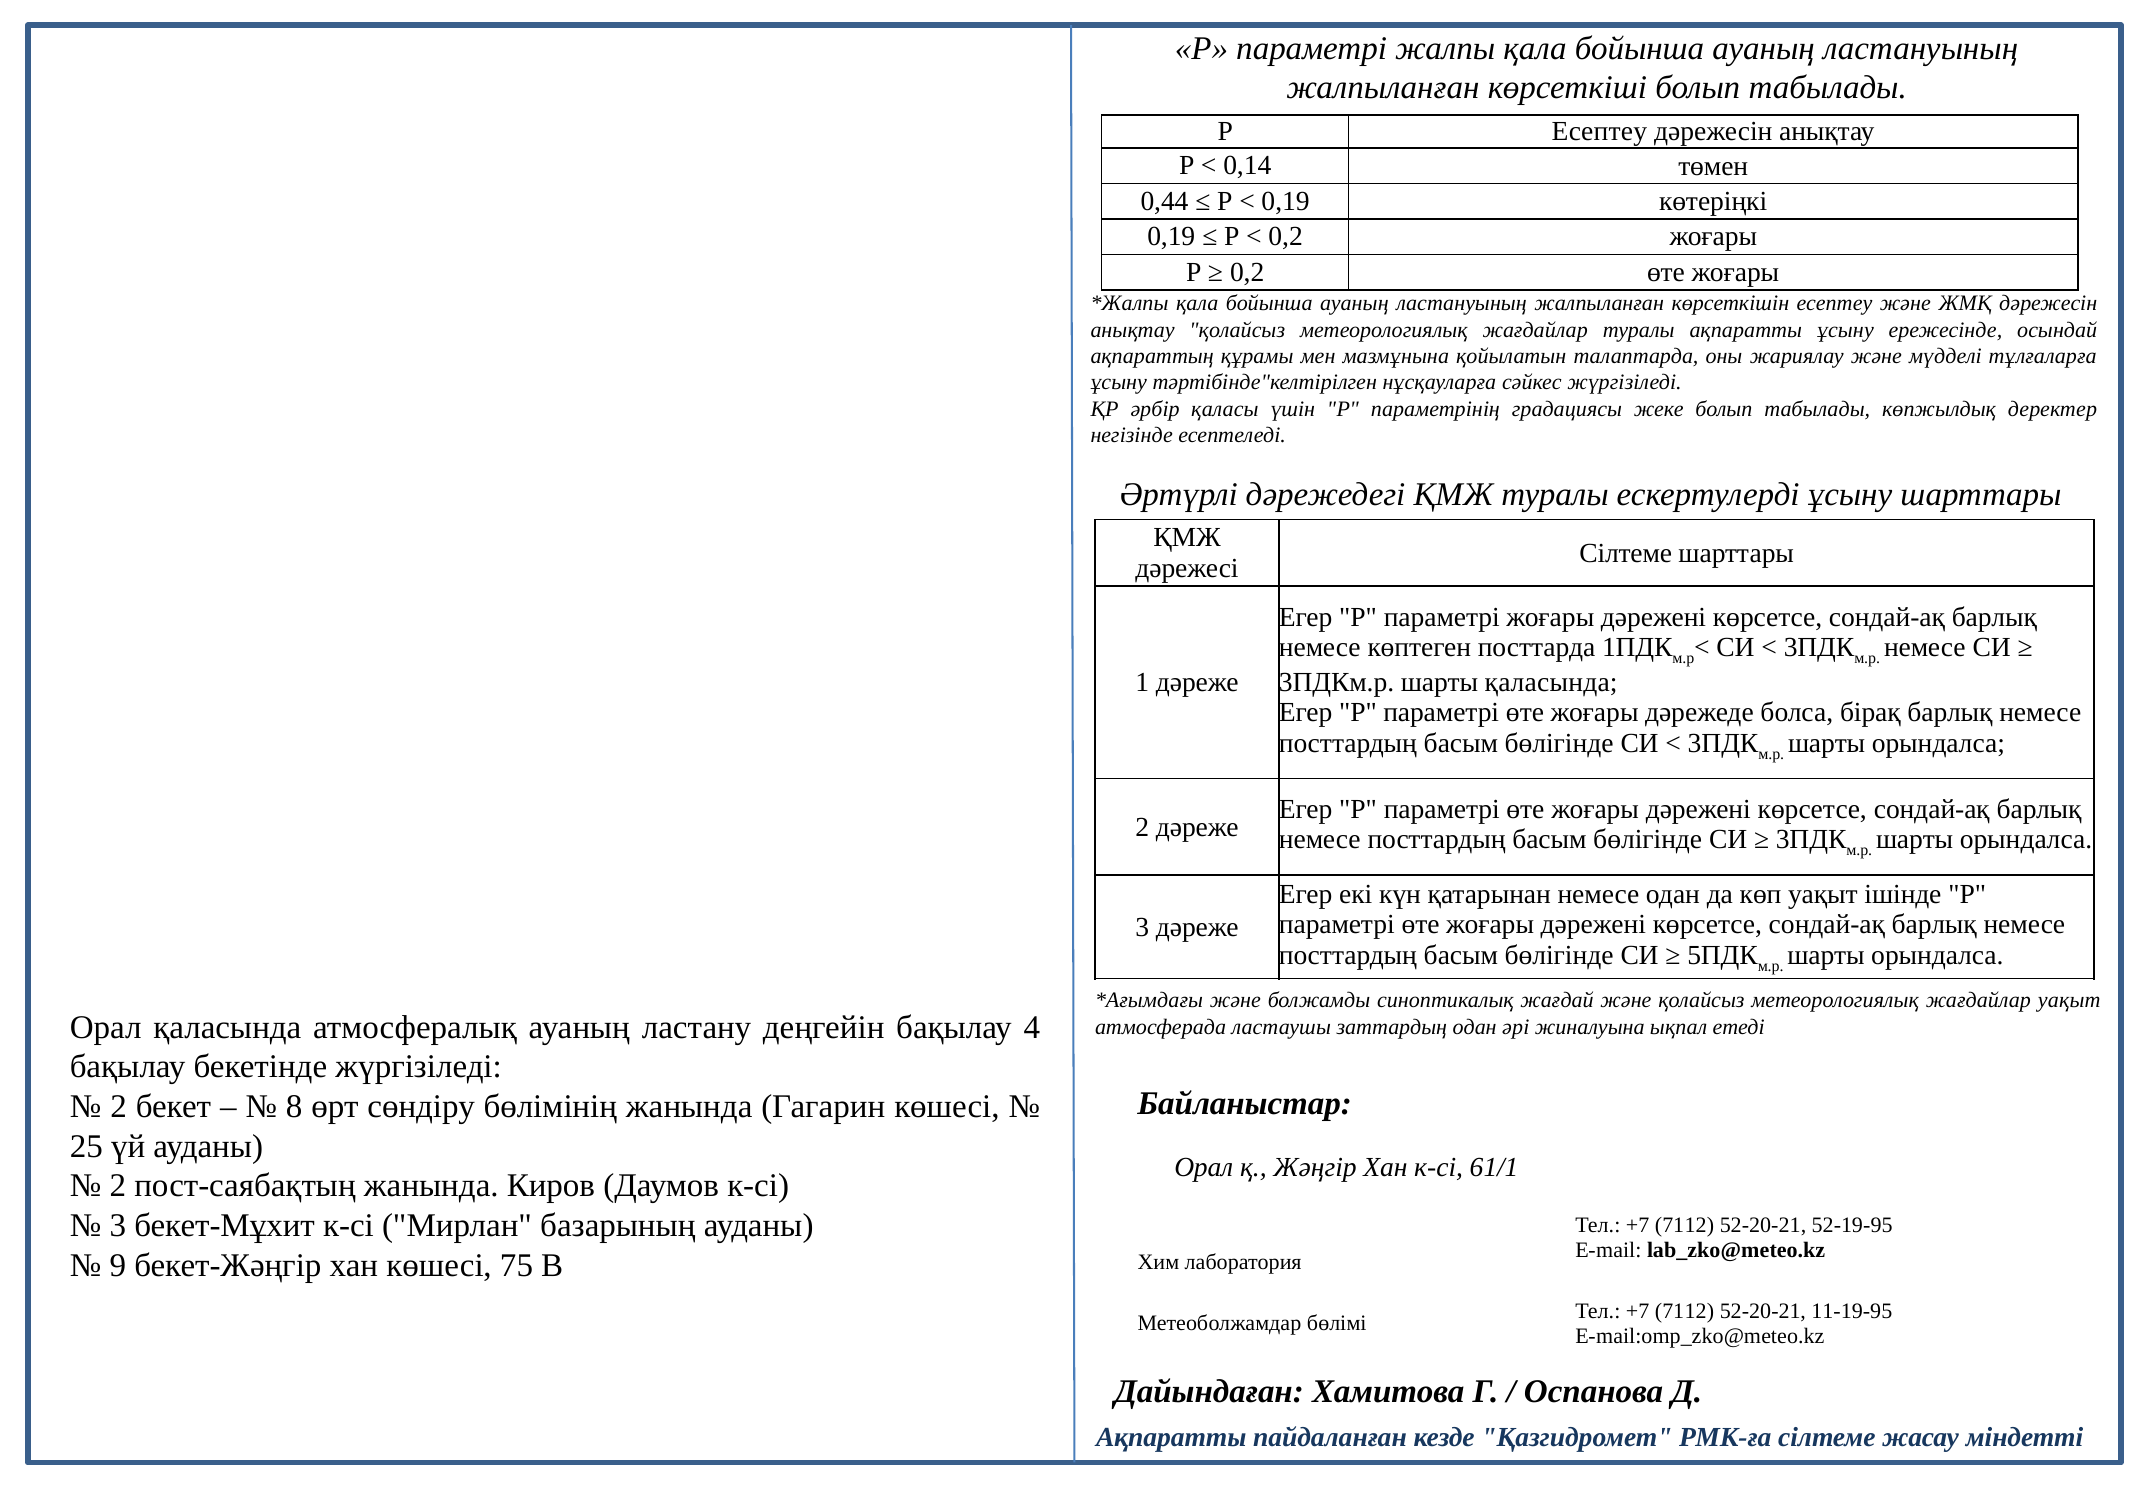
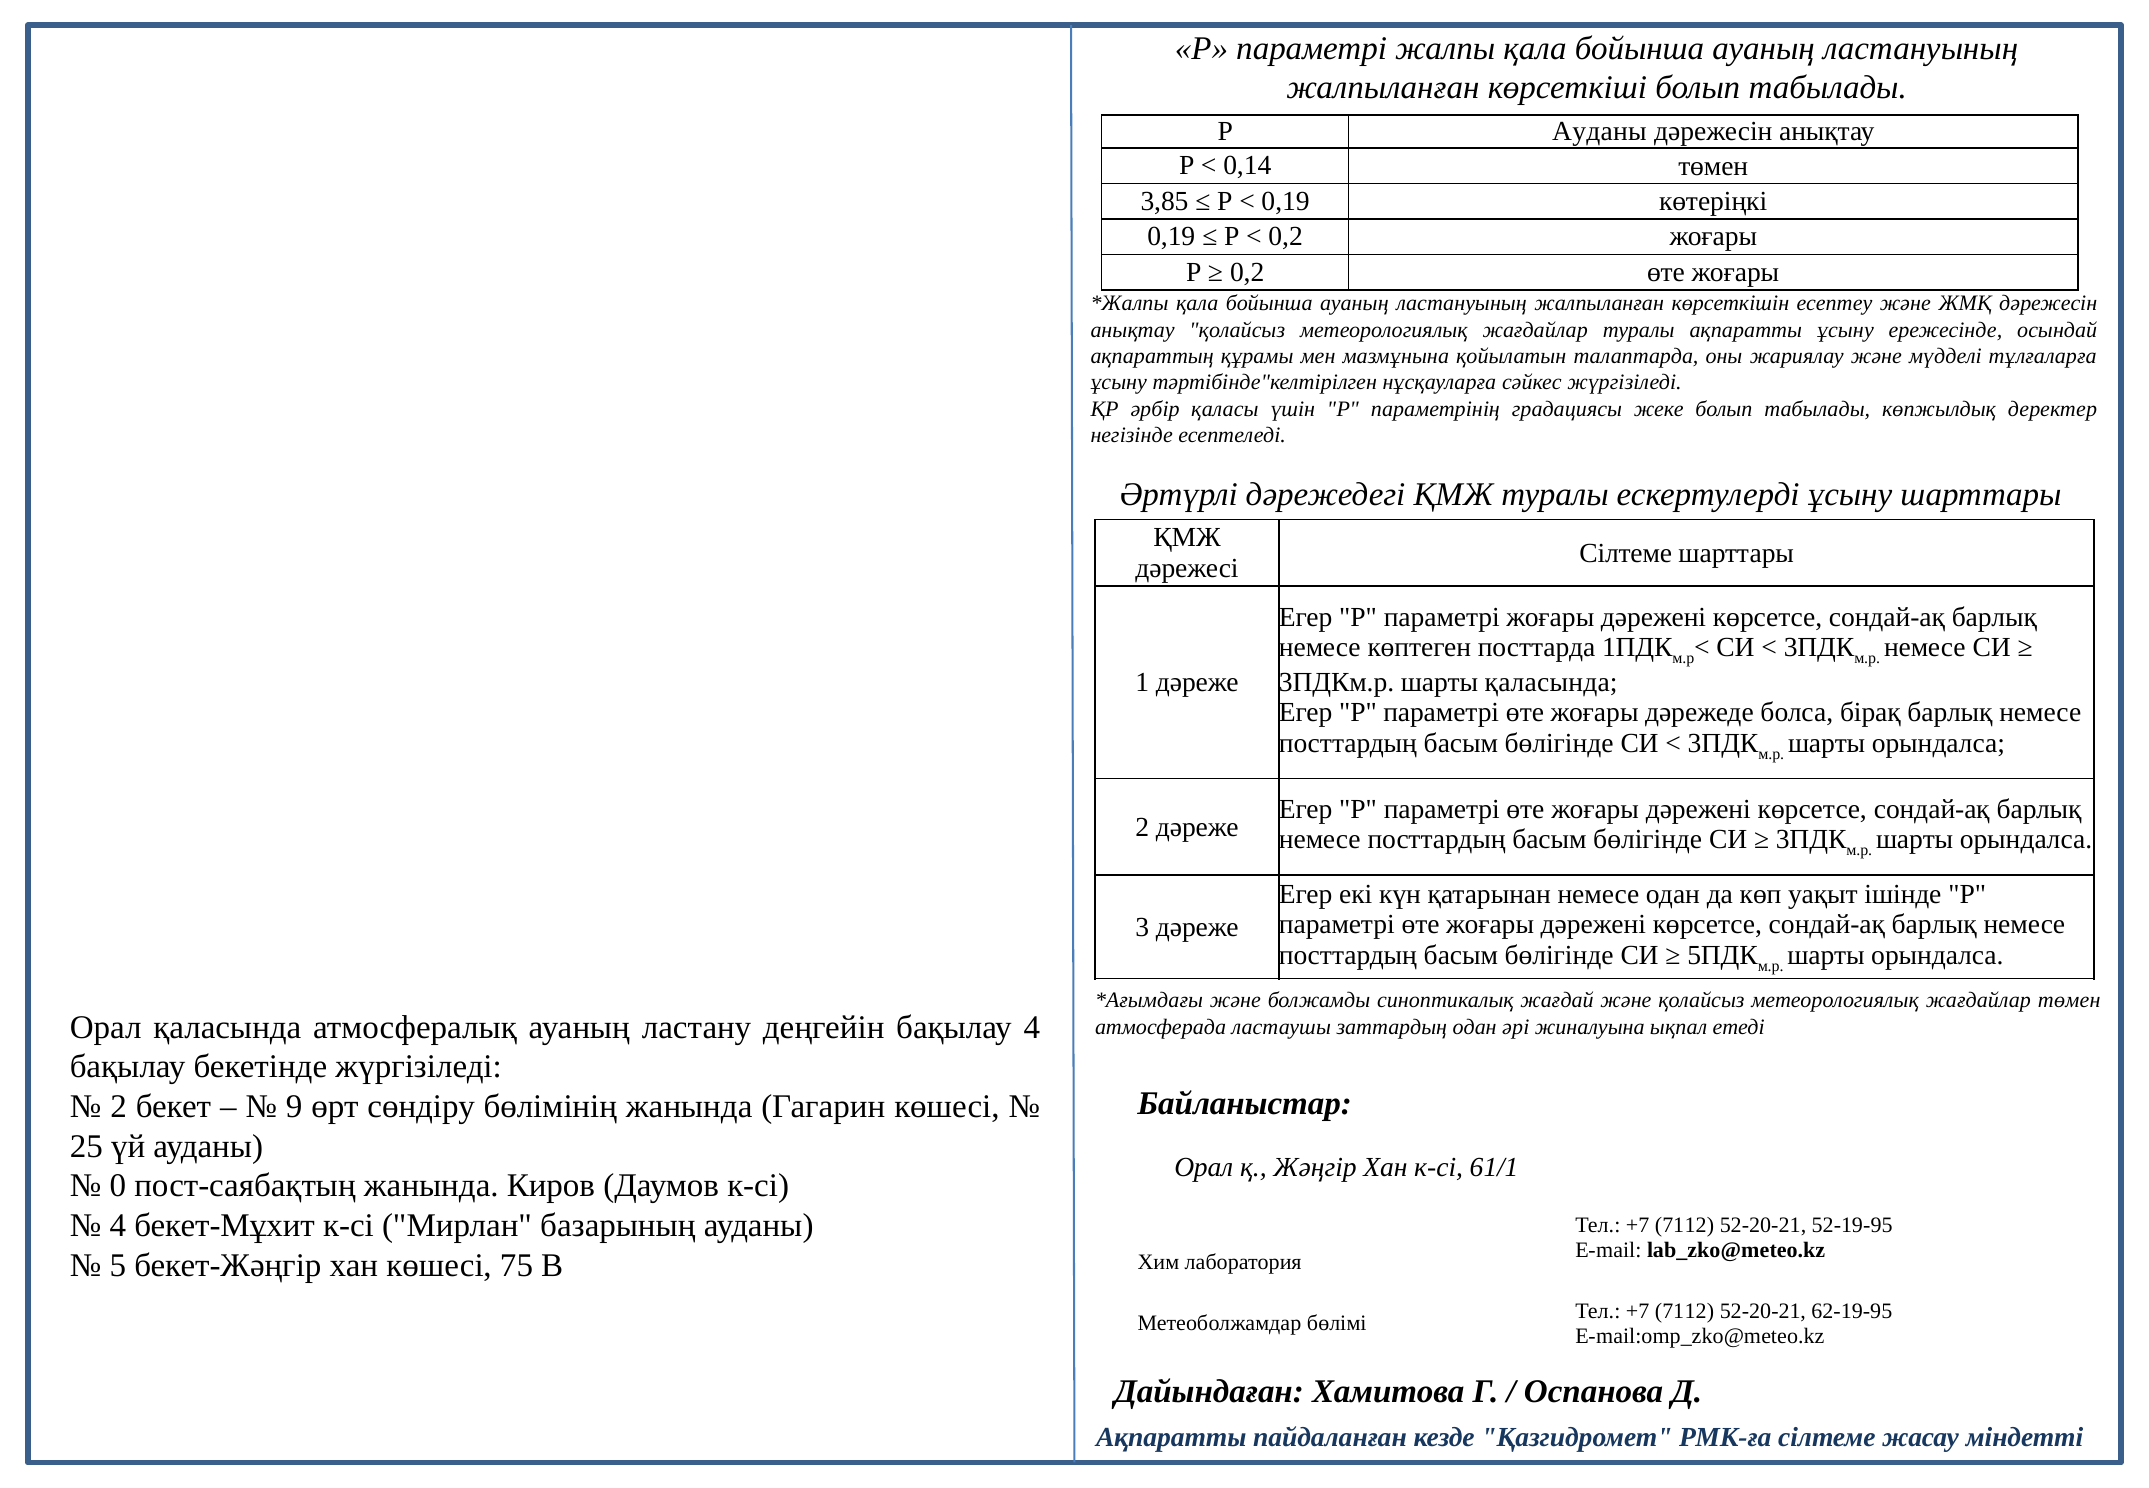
Р Есептеу: Есептеу -> Ауданы (1599, 132)
0,44: 0,44 -> 3,85 (1164, 201)
жағдайлар уақыт: уақыт -> төмен (2069, 1000)
8: 8 -> 9 (294, 1106)
2: 2 -> 0 (118, 1186)
3: 3 -> 4 (118, 1225)
9: 9 -> 5 (118, 1265)
11-19-95: 11-19-95 -> 62-19-95 (1852, 1311)
